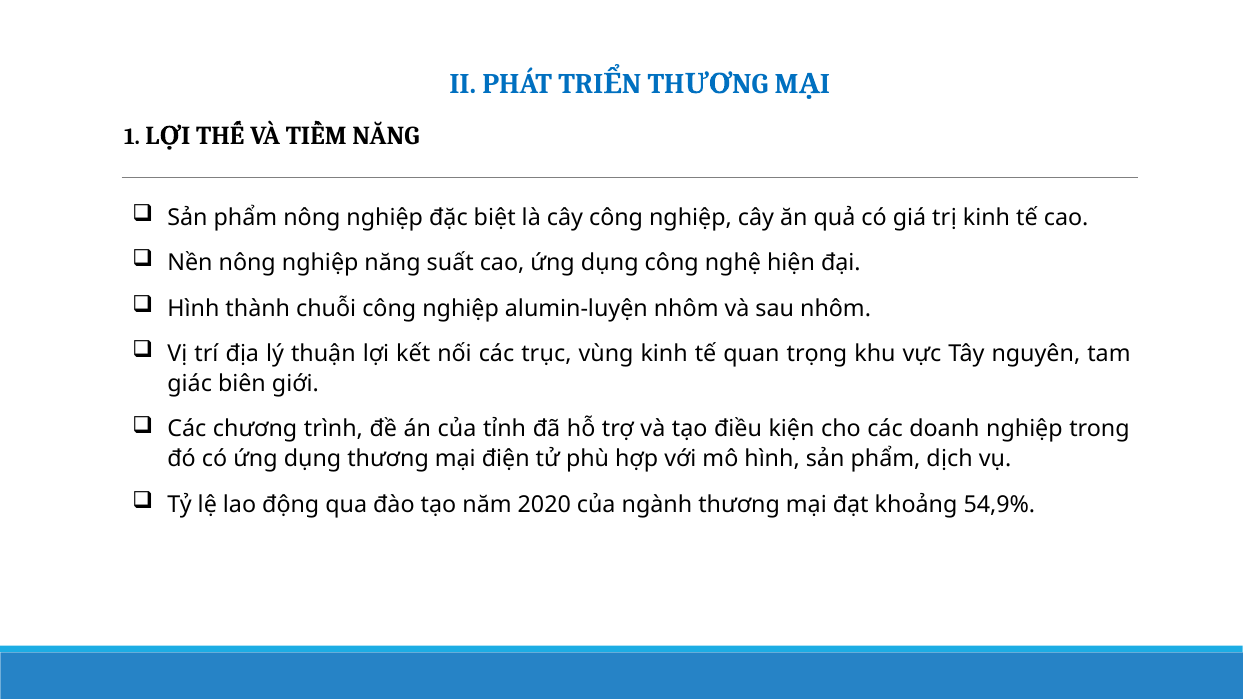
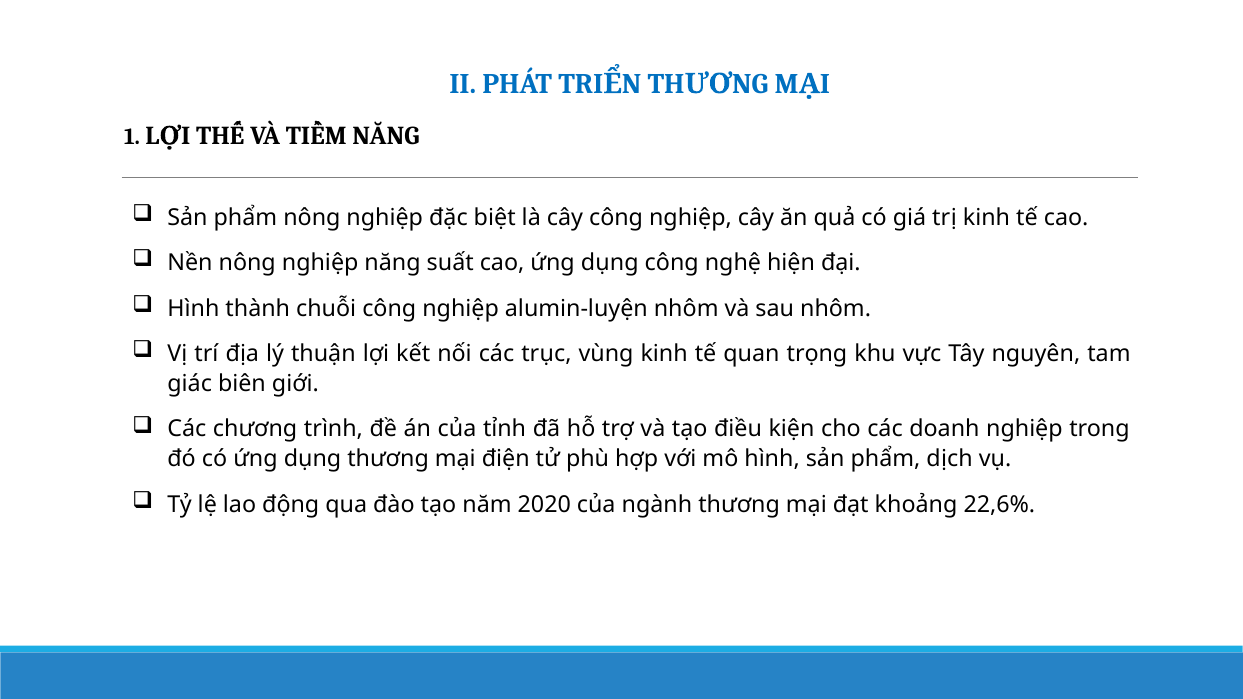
54,9%: 54,9% -> 22,6% (999, 505)
